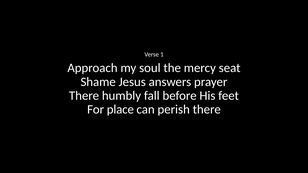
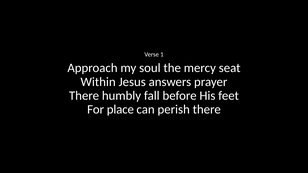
Shame: Shame -> Within (98, 82)
